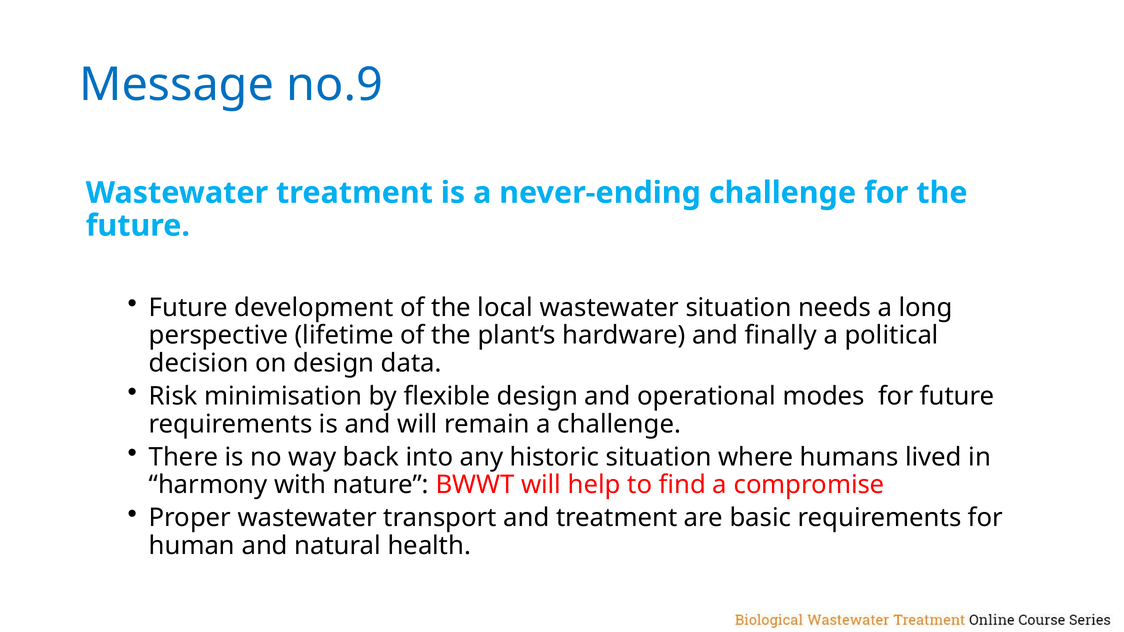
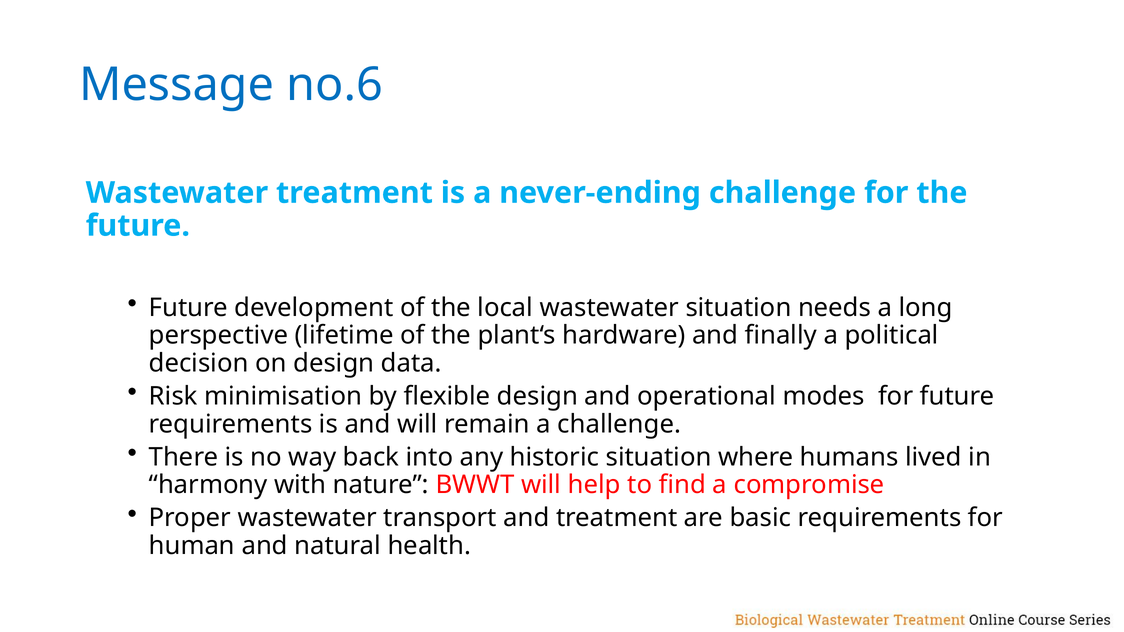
no.9: no.9 -> no.6 (335, 85)
